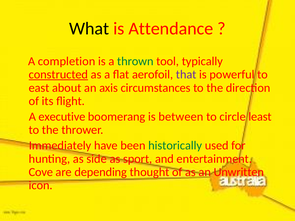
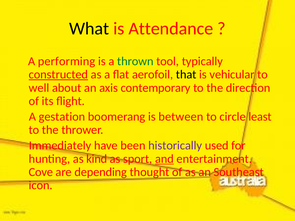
completion: completion -> performing (67, 61)
that colour: purple -> black (186, 75)
powerful: powerful -> vehicular (232, 75)
east: east -> well (39, 88)
circumstances: circumstances -> contemporary (156, 88)
executive: executive -> gestation (62, 117)
historically colour: green -> purple (175, 146)
side: side -> kind (97, 159)
and underline: none -> present (164, 159)
Unwritten: Unwritten -> Southeast (239, 172)
